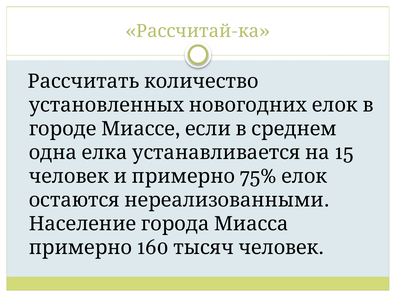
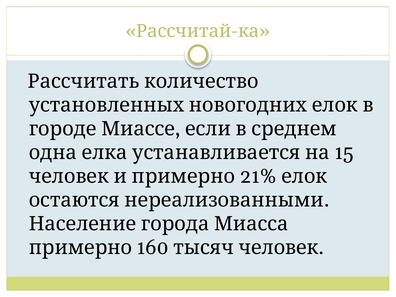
75%: 75% -> 21% (258, 176)
